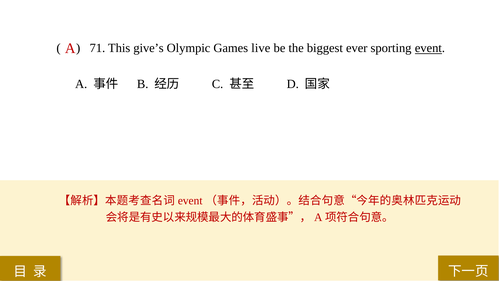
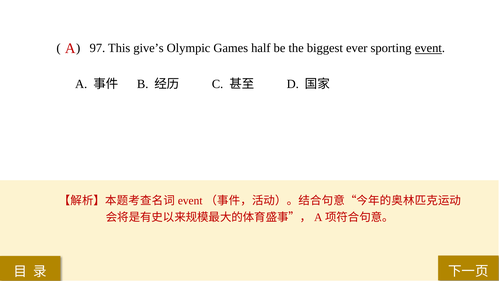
71: 71 -> 97 (97, 48)
live: live -> half (261, 48)
